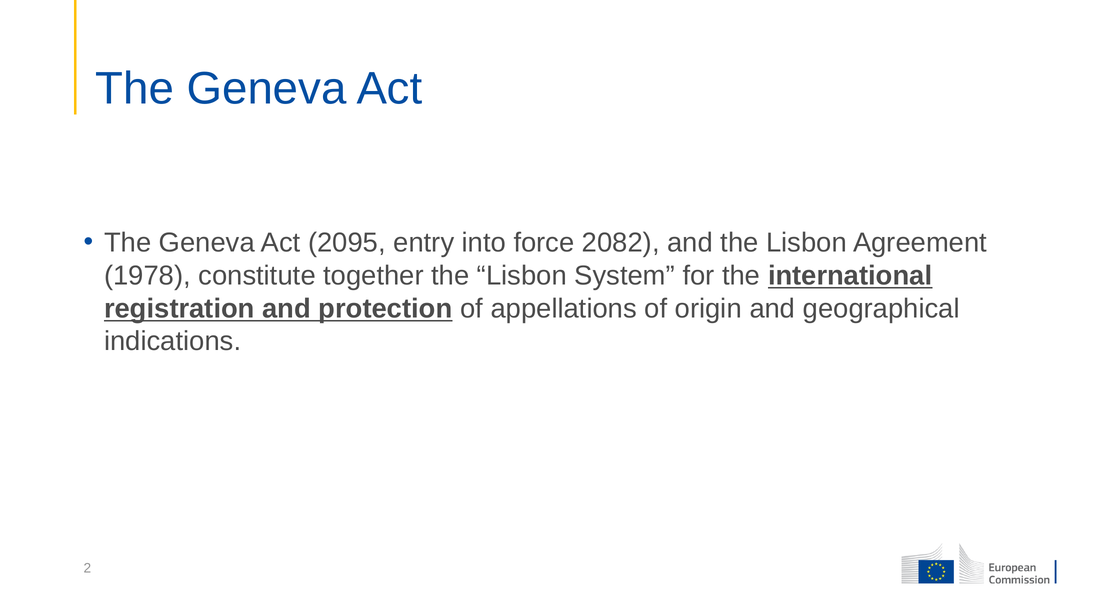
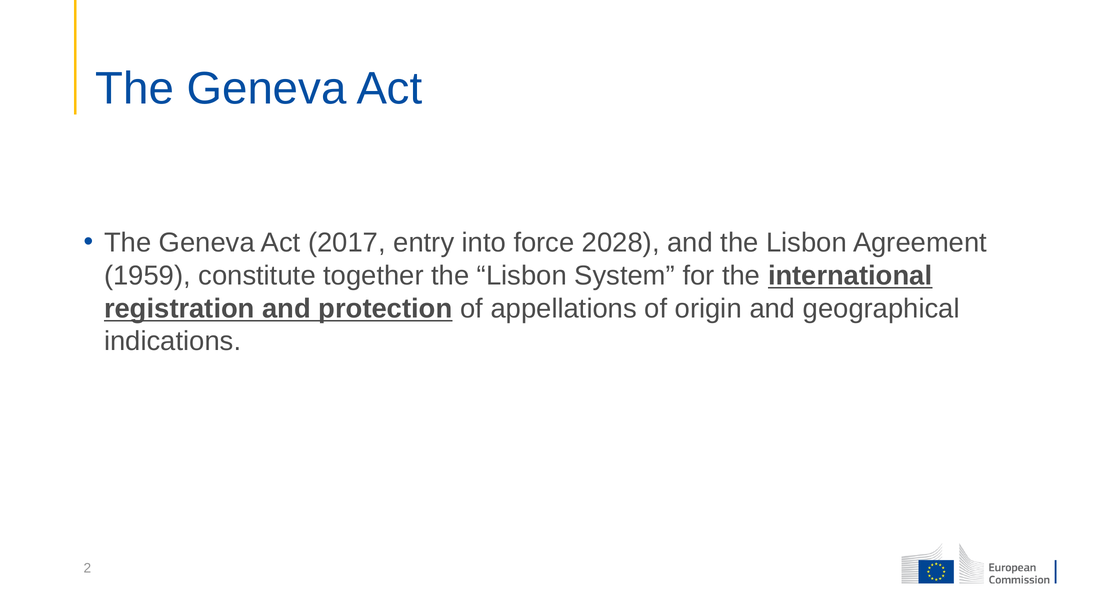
2095: 2095 -> 2017 (347, 243)
2082: 2082 -> 2028 (621, 243)
1978: 1978 -> 1959 (147, 276)
